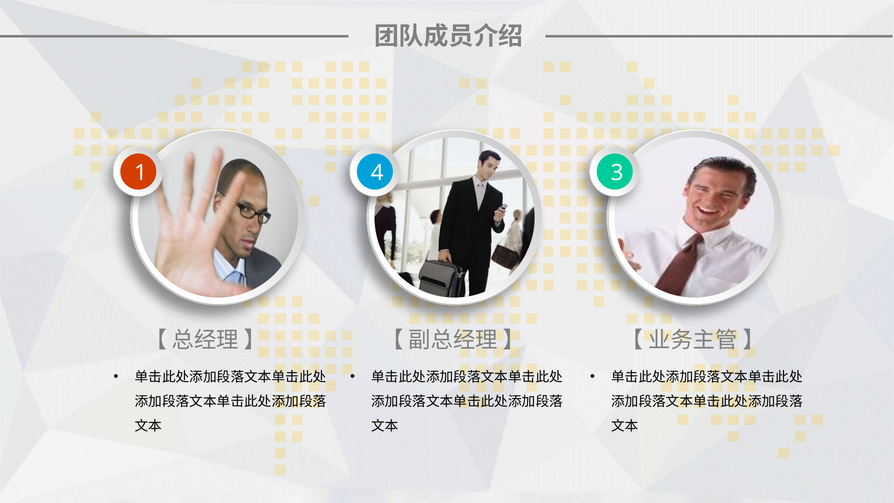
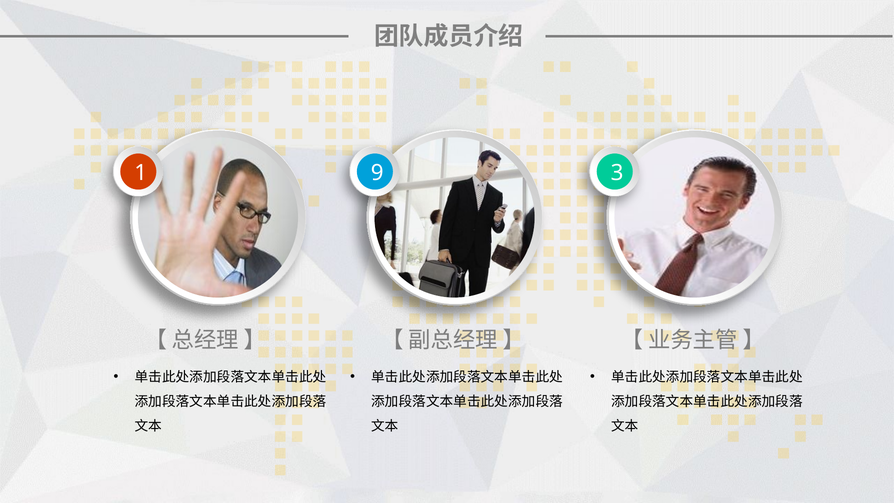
4: 4 -> 9 (377, 173)
